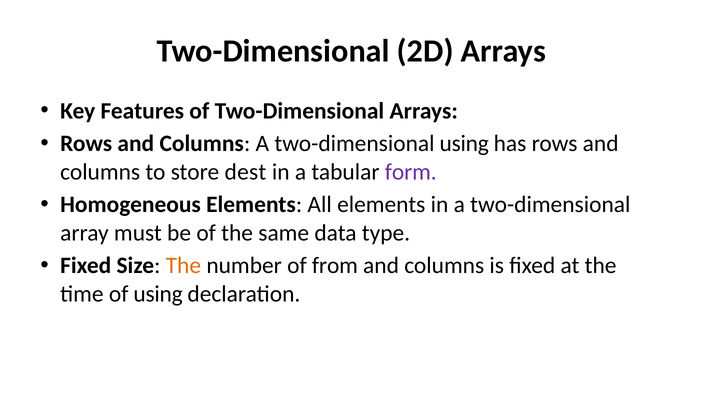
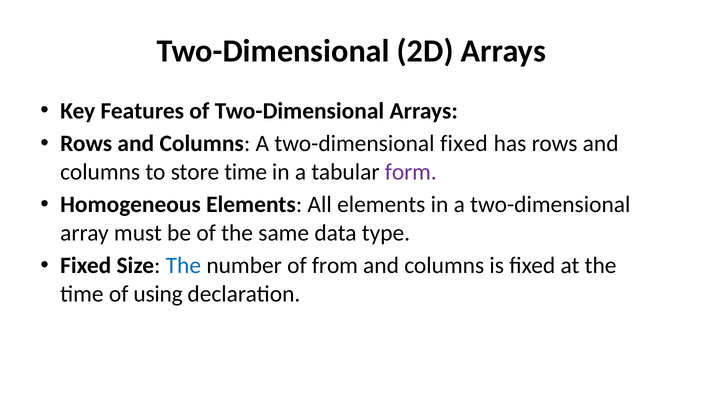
two-dimensional using: using -> fixed (464, 143)
store dest: dest -> time (246, 172)
The colour: orange -> blue (183, 265)
